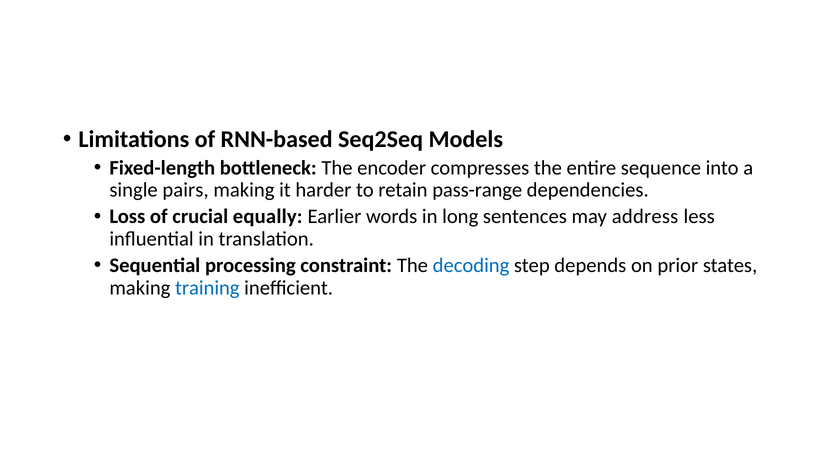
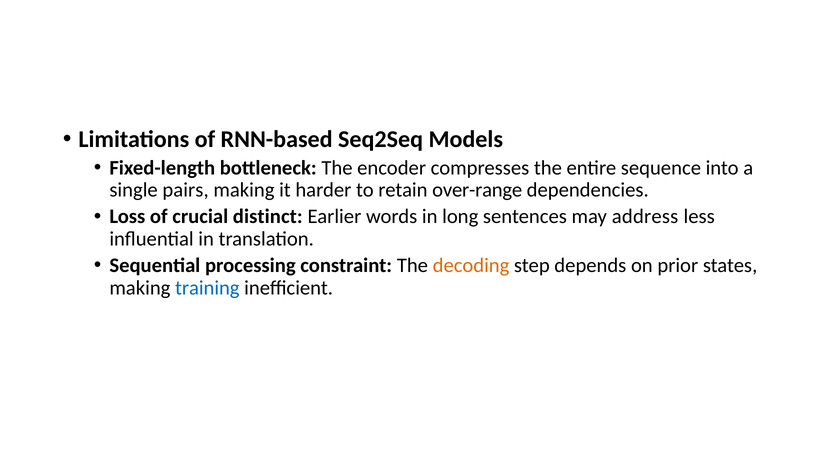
pass-range: pass-range -> over-range (477, 190)
equally: equally -> distinct (268, 217)
decoding colour: blue -> orange (471, 266)
